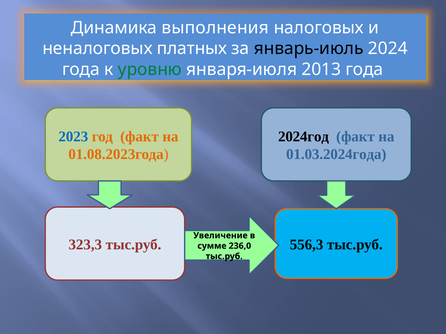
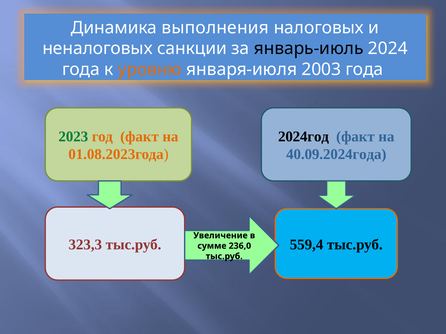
платных: платных -> санкции (192, 49)
уровню colour: green -> orange (150, 69)
2013: 2013 -> 2003 (321, 69)
2023 colour: blue -> green (73, 137)
01.03.2024года: 01.03.2024года -> 40.09.2024года (336, 155)
556,3: 556,3 -> 559,4 (307, 245)
